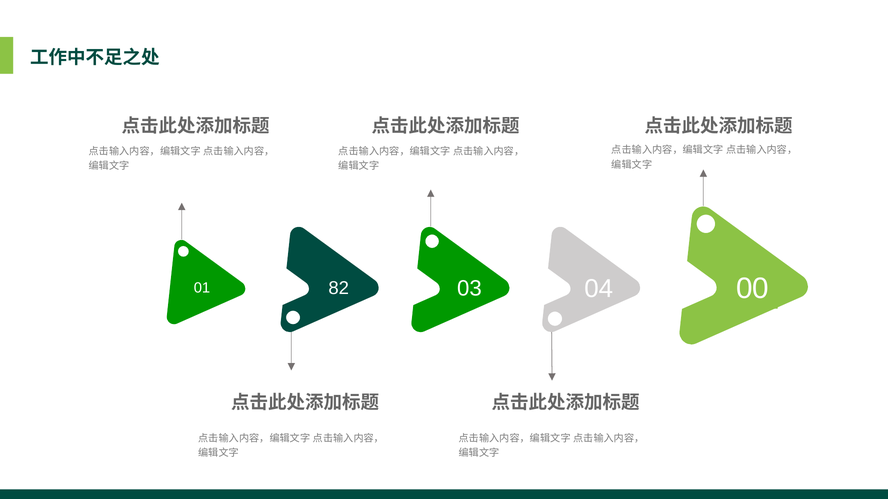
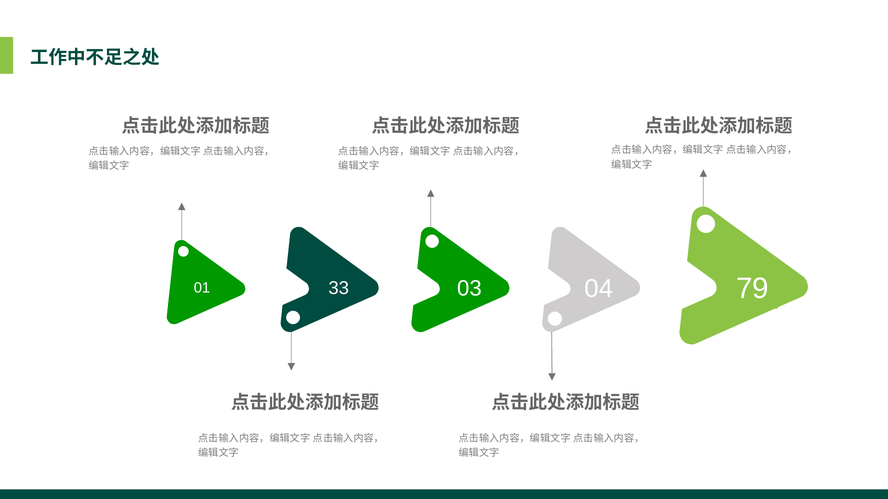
82: 82 -> 33 (339, 288)
00: 00 -> 79 (752, 289)
